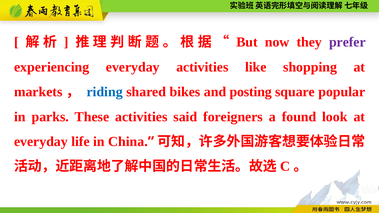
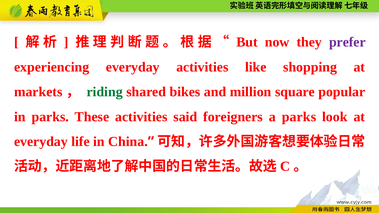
riding colour: blue -> green (105, 92)
posting: posting -> million (251, 92)
a found: found -> parks (299, 117)
